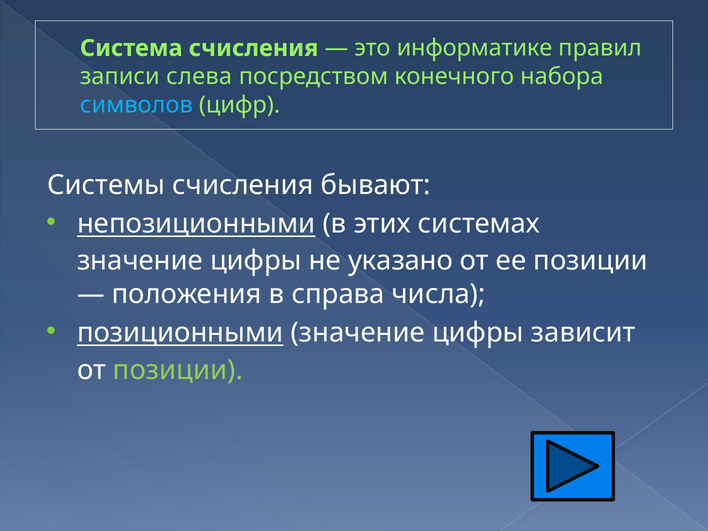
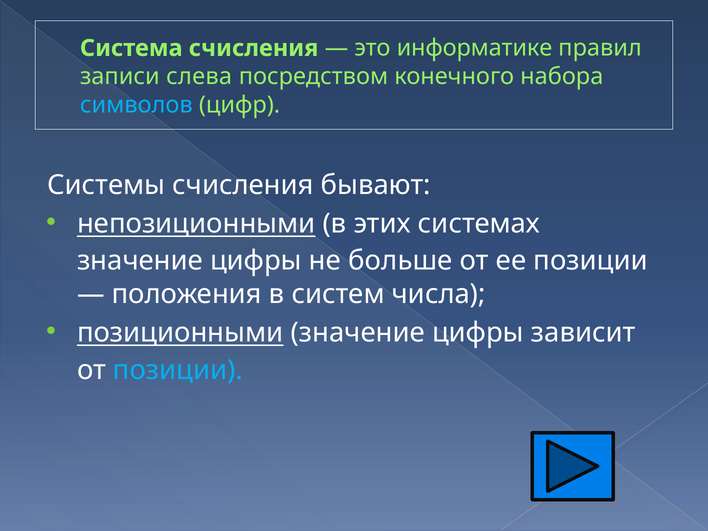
указано: указано -> больше (400, 261)
справа: справа -> систем (338, 294)
позиции colour: light green -> light blue (178, 370)
